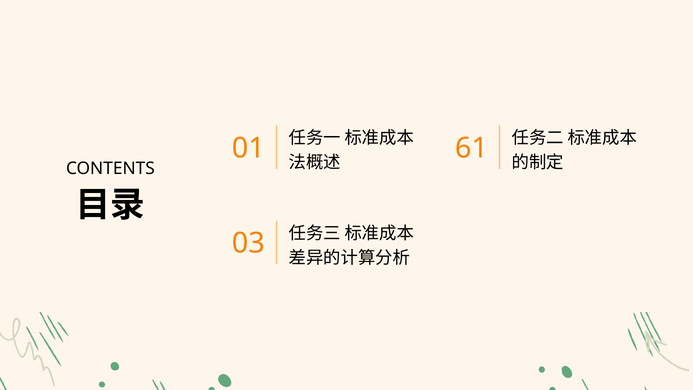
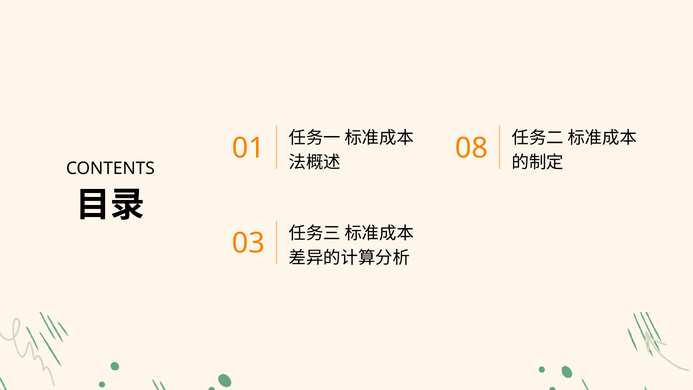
61: 61 -> 08 (471, 148)
